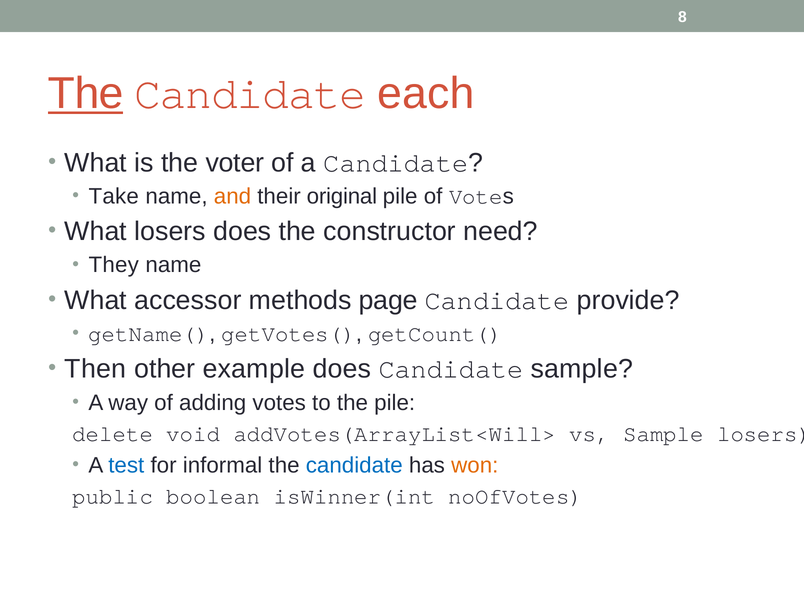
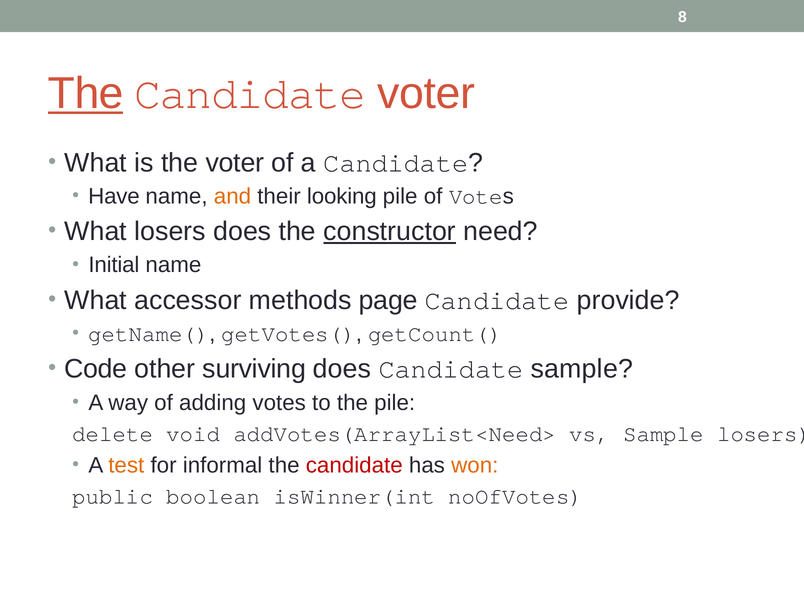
Candidate each: each -> voter (426, 94)
Take: Take -> Have (114, 196)
original: original -> looking (342, 196)
constructor underline: none -> present (390, 231)
They: They -> Initial (114, 265)
Then: Then -> Code (96, 369)
example: example -> surviving (254, 369)
addVotes(ArrayList<Will>: addVotes(ArrayList<Will> -> addVotes(ArrayList<Need> (395, 434)
test colour: blue -> orange (126, 465)
candidate colour: blue -> red (354, 465)
